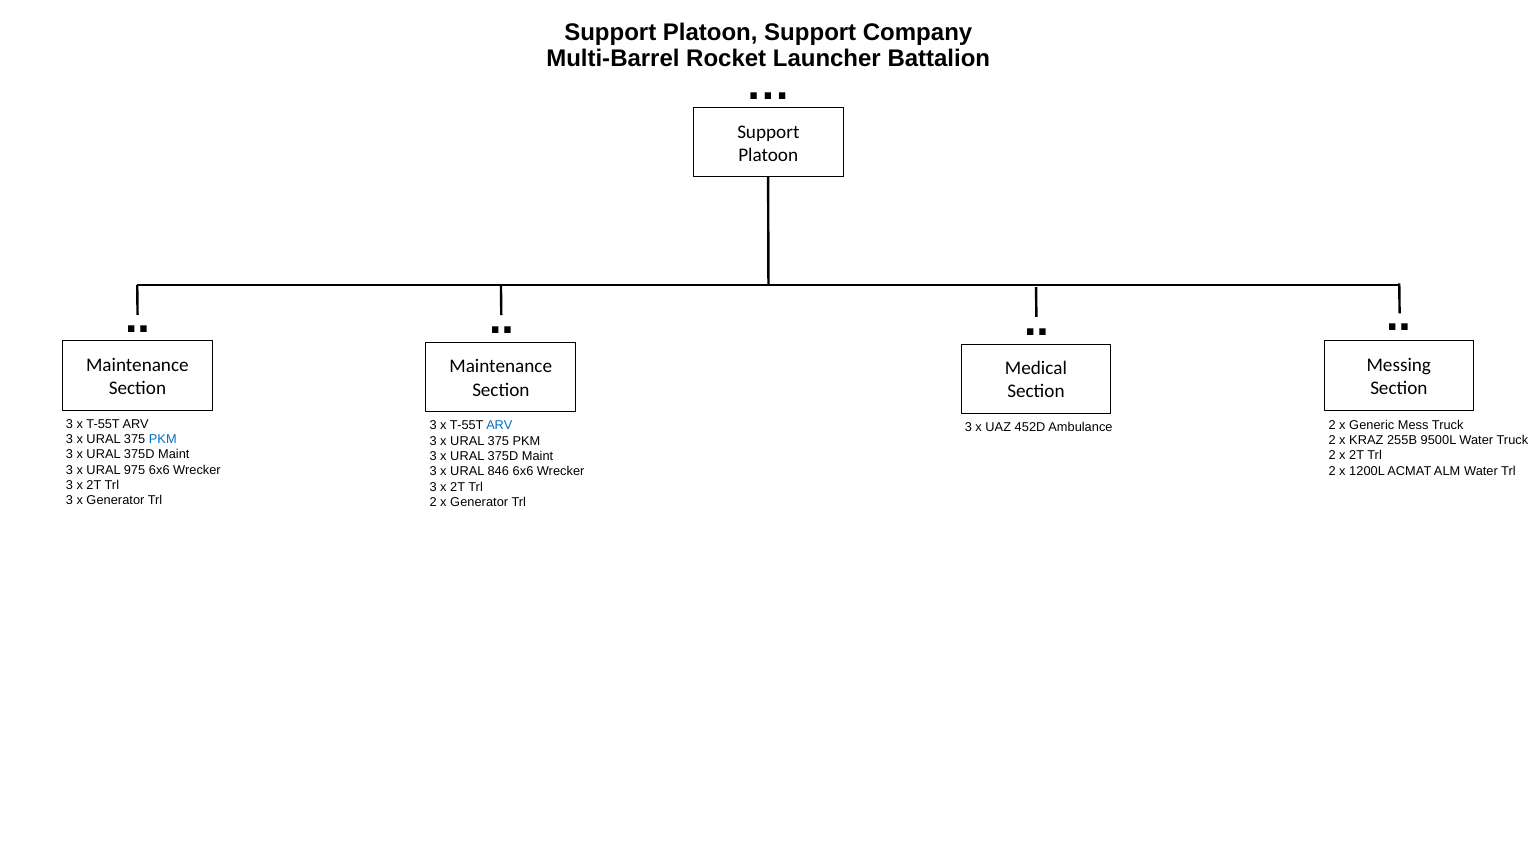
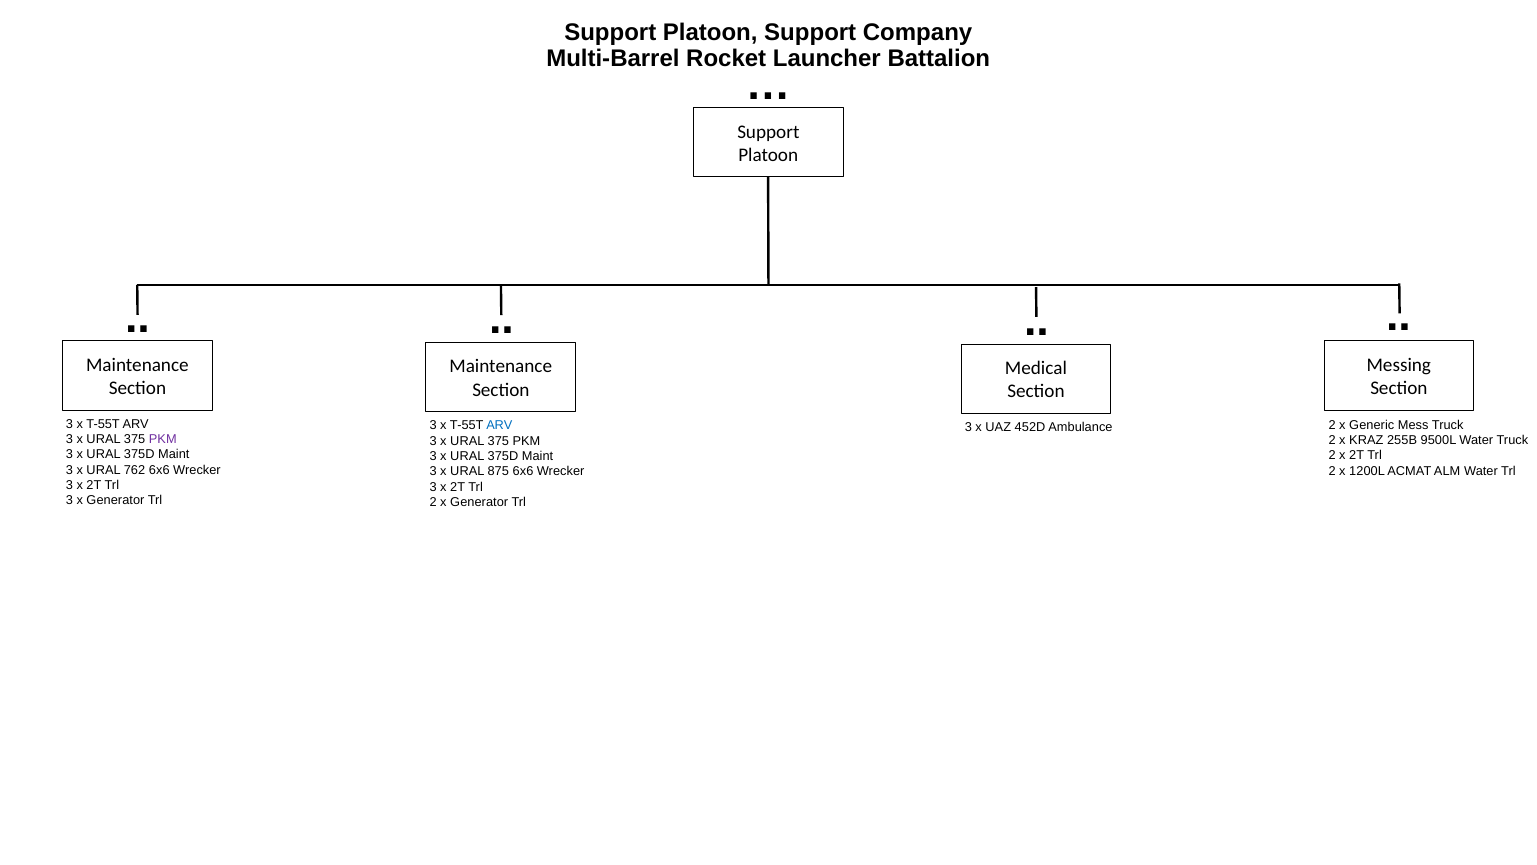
PKM colour: blue -> purple (163, 439)
975: 975 -> 762 (135, 470)
846: 846 -> 875 (498, 471)
